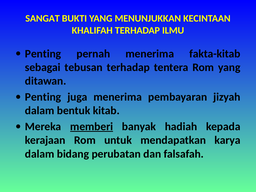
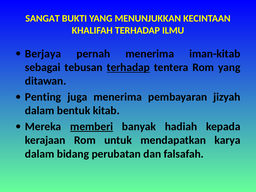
Penting: Penting -> Berjaya (43, 54)
fakta-kitab: fakta-kitab -> iman-kitab (215, 54)
terhadap underline: none -> present (128, 67)
